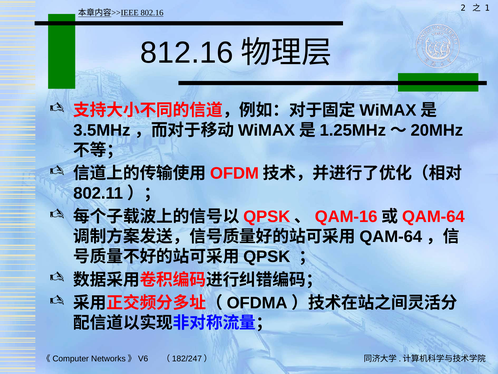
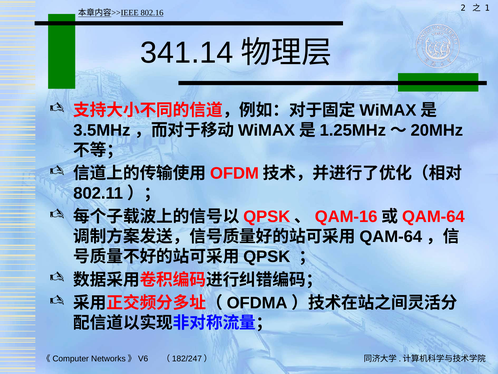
812.16: 812.16 -> 341.14 (187, 53)
